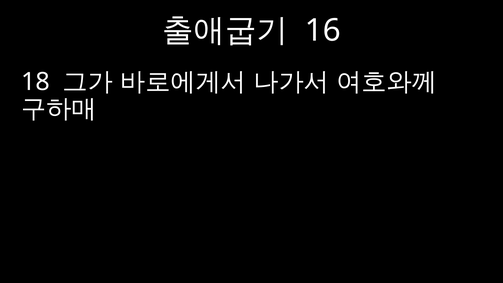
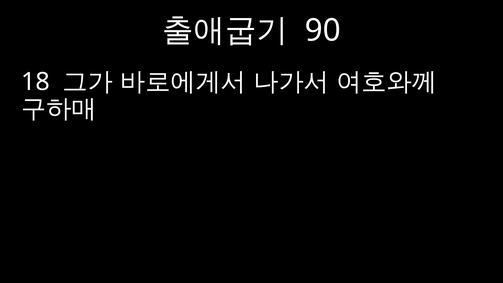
16: 16 -> 90 (323, 30)
